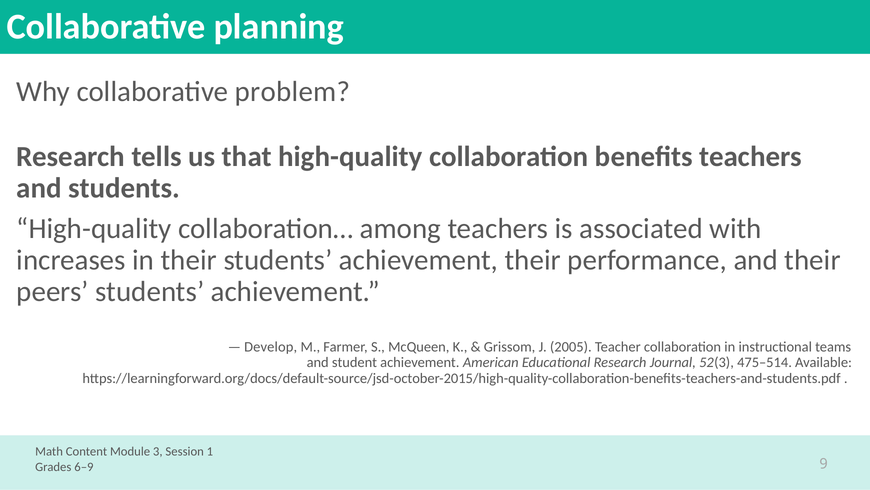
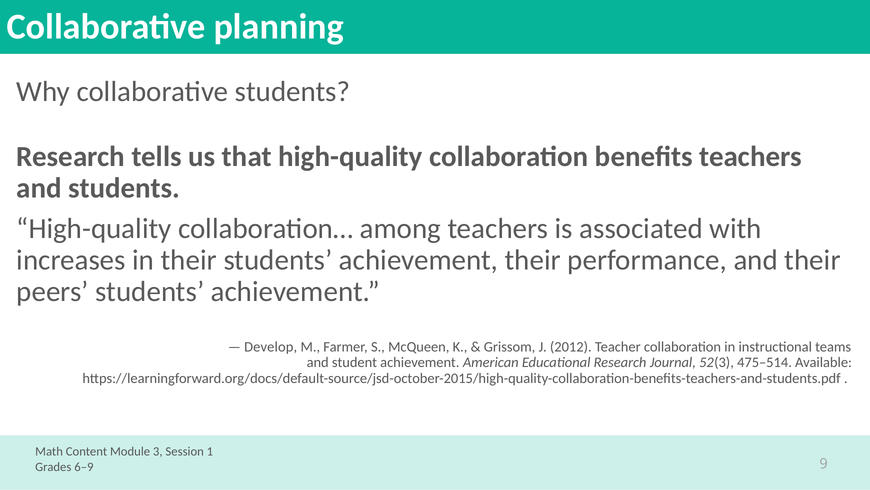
collaborative problem: problem -> students (293, 92)
2005: 2005 -> 2012 (571, 347)
